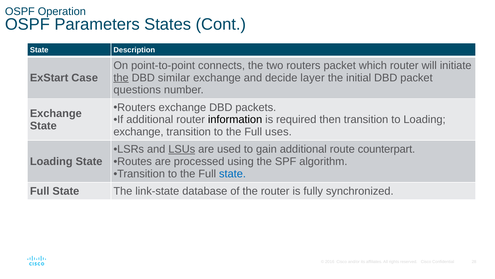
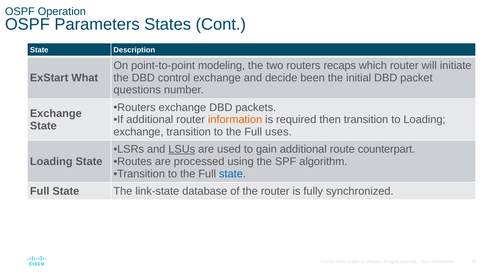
connects: connects -> modeling (222, 65)
routers packet: packet -> recaps (340, 65)
Case: Case -> What (85, 78)
the underline: present -> none (121, 78)
similar: similar -> control (174, 78)
layer: layer -> been (313, 78)
information colour: black -> orange (235, 119)
